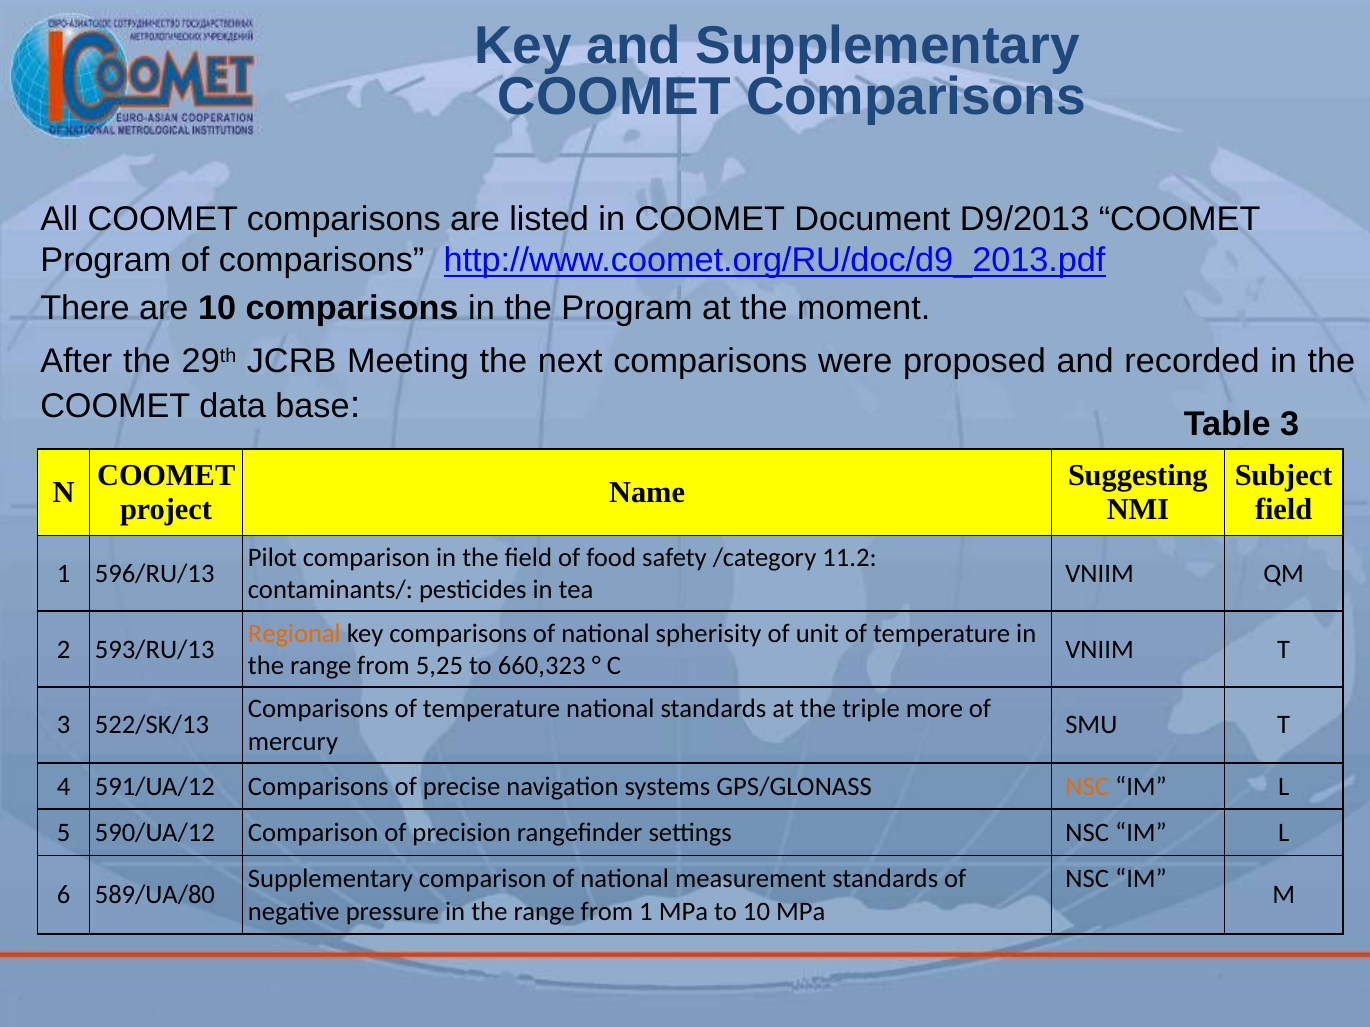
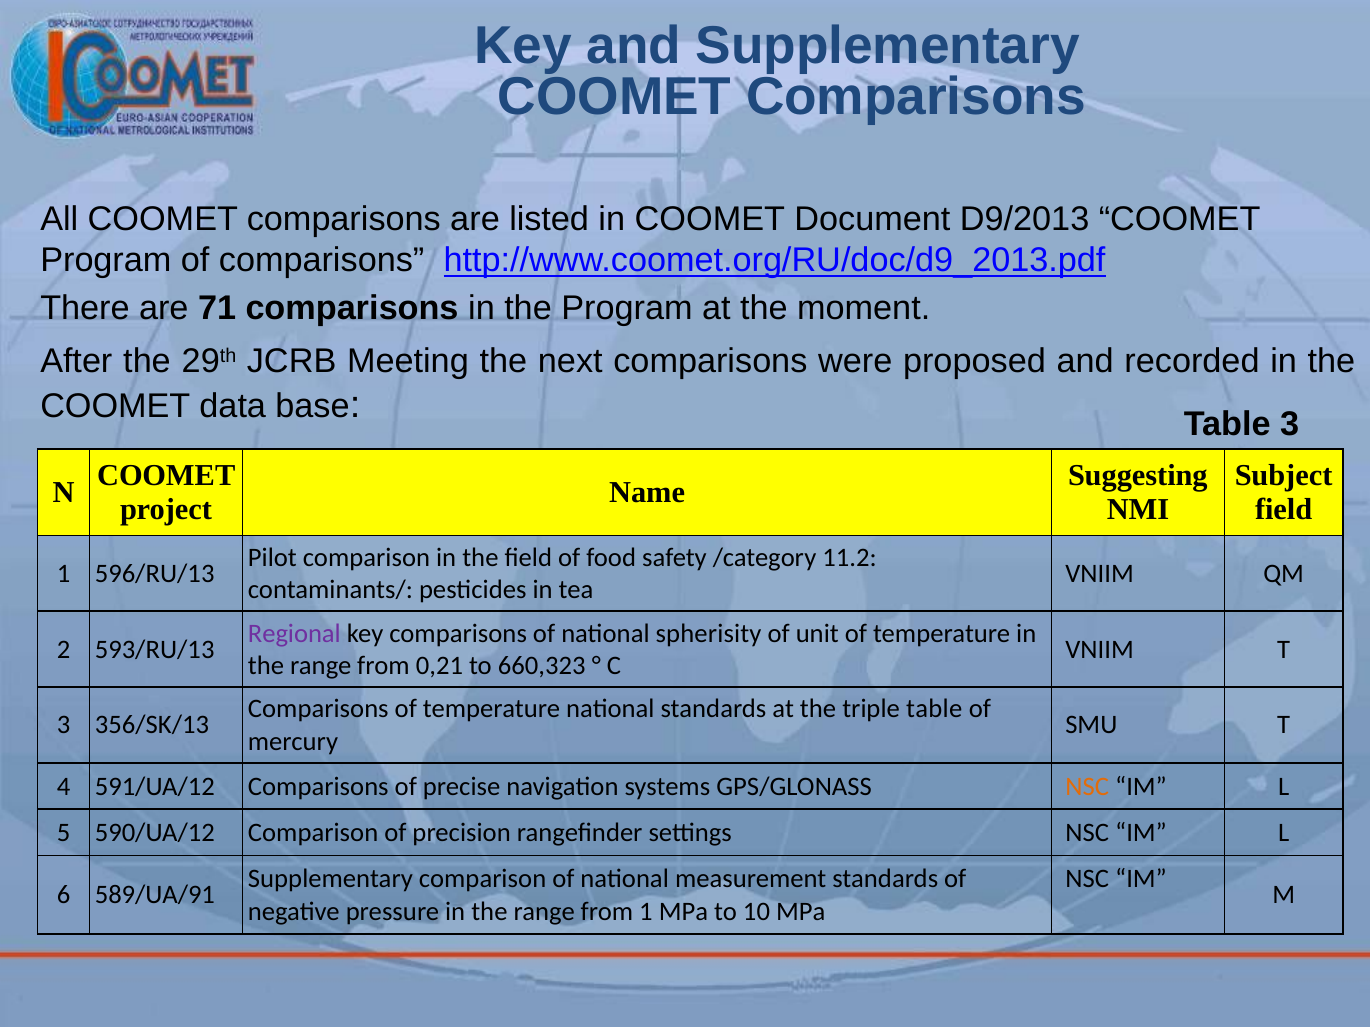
are 10: 10 -> 71 (217, 309)
Regional colour: orange -> purple (294, 634)
5,25: 5,25 -> 0,21 (439, 666)
triple more: more -> table (934, 709)
522/SK/13: 522/SK/13 -> 356/SK/13 (152, 726)
589/UA/80: 589/UA/80 -> 589/UA/91 (155, 896)
